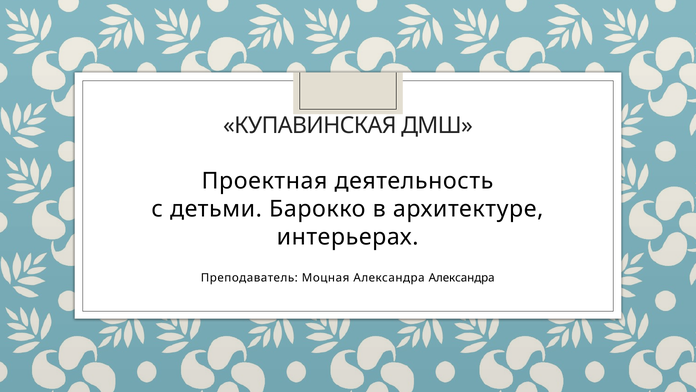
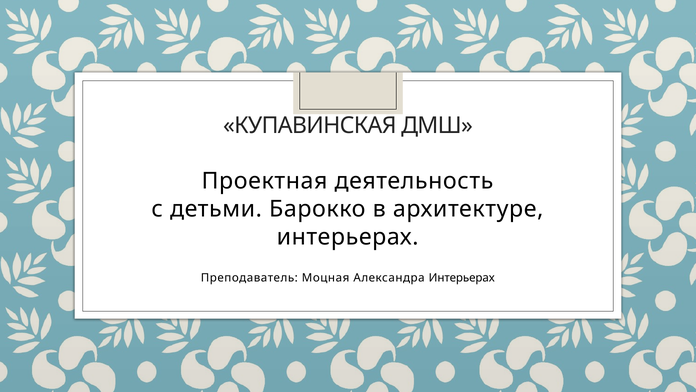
Александра Александра: Александра -> Интерьерах (462, 278)
